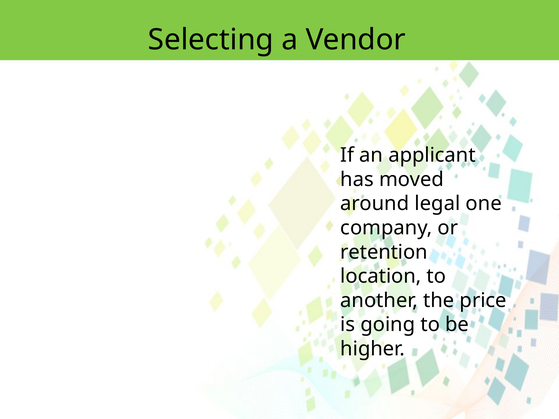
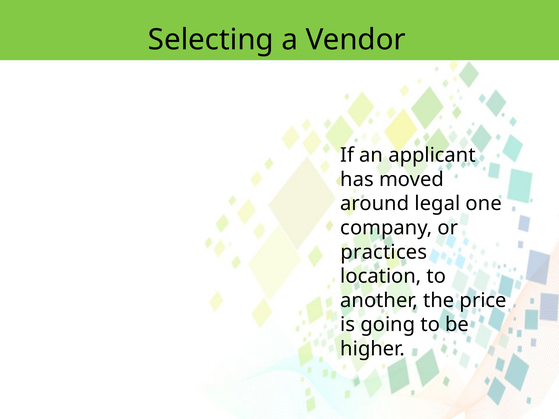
retention: retention -> practices (384, 252)
